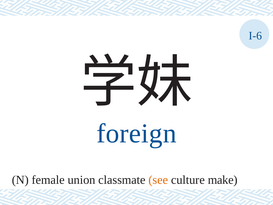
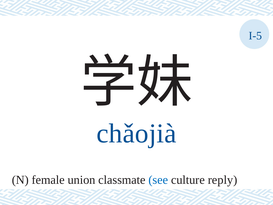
I-6: I-6 -> I-5 (255, 36)
foreign: foreign -> chǎojià (136, 133)
see colour: orange -> blue (158, 180)
make: make -> reply (223, 180)
